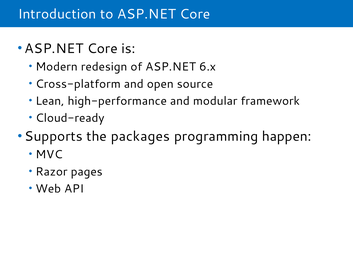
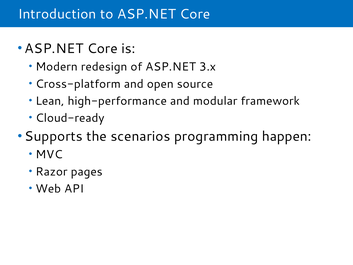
6.x: 6.x -> 3.x (208, 67)
packages: packages -> scenarios (140, 136)
